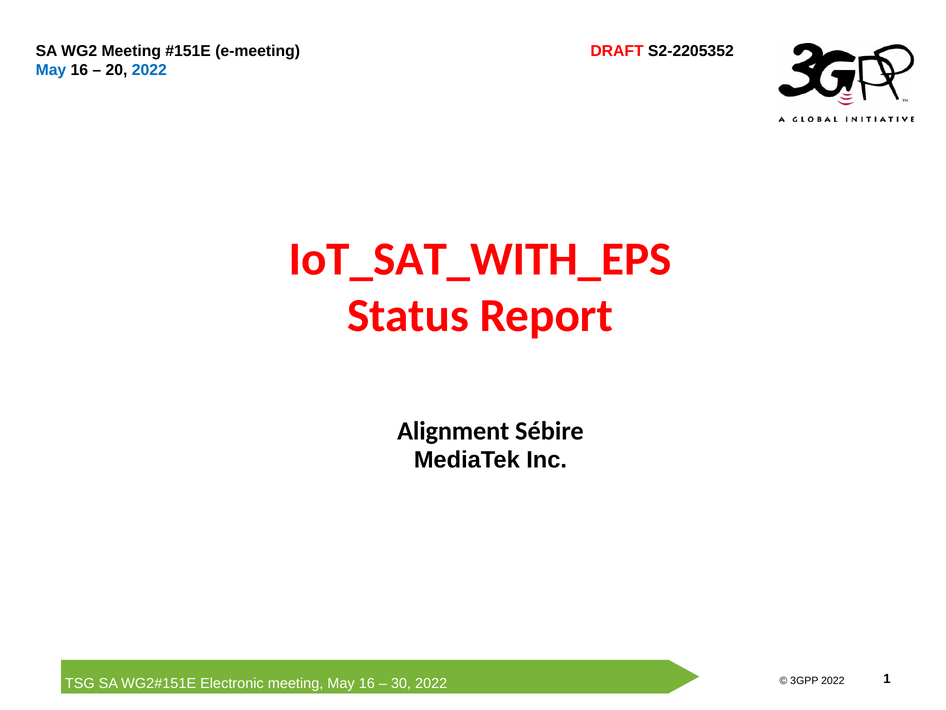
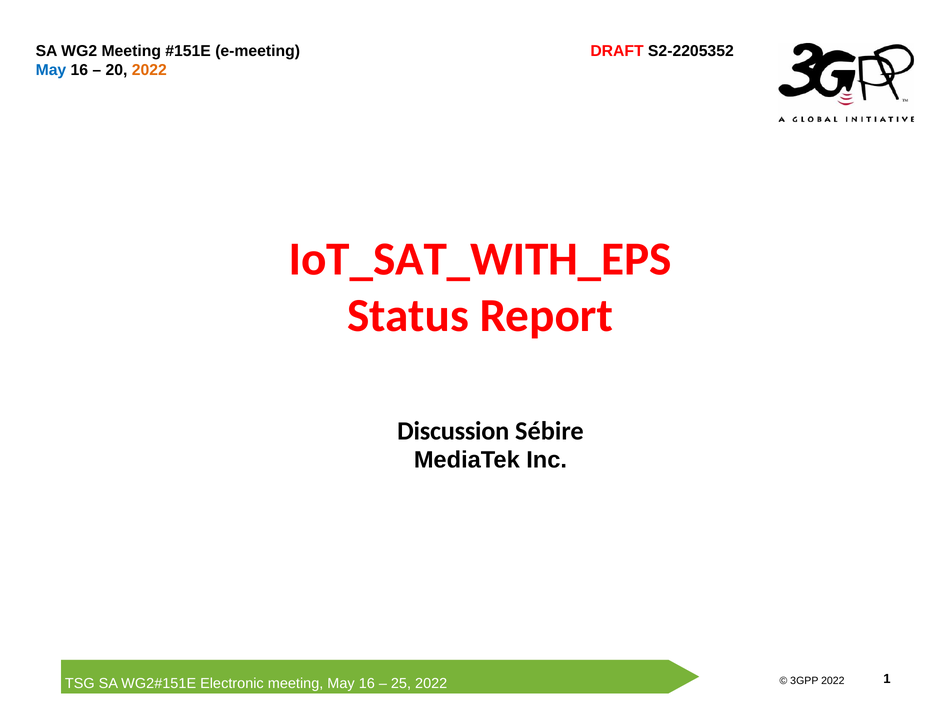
2022 colour: blue -> orange (149, 70)
Alignment: Alignment -> Discussion (453, 431)
30: 30 -> 25 (401, 683)
